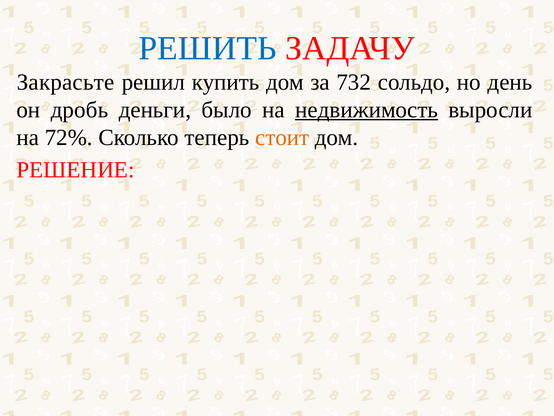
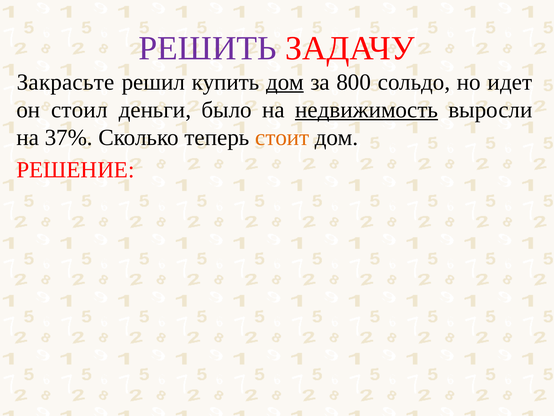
РЕШИТЬ colour: blue -> purple (208, 48)
дом underline: none -> present (285, 82)
732: 732 -> 800 (354, 82)
день: день -> идет (510, 82)
дробь: дробь -> стоил (79, 110)
72%: 72% -> 37% (69, 137)
